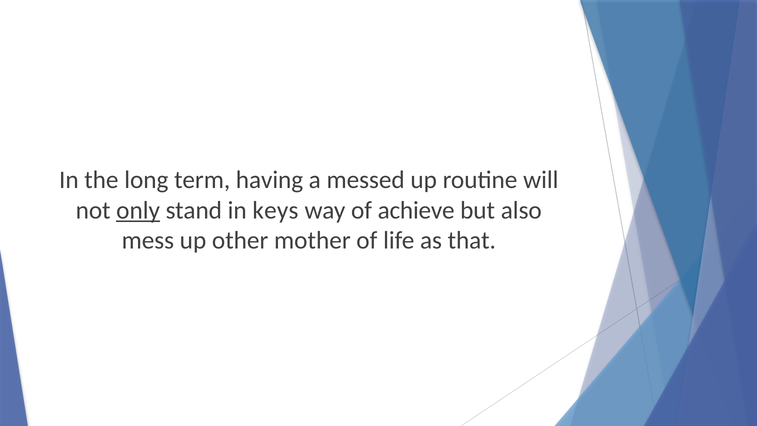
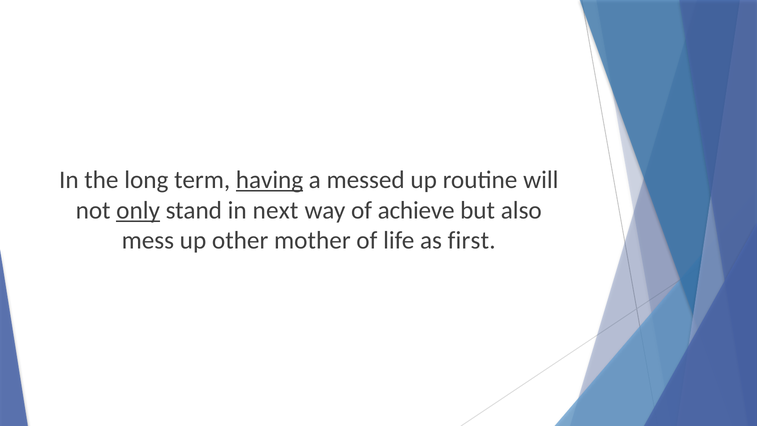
having underline: none -> present (270, 180)
keys: keys -> next (275, 210)
that: that -> first (472, 241)
